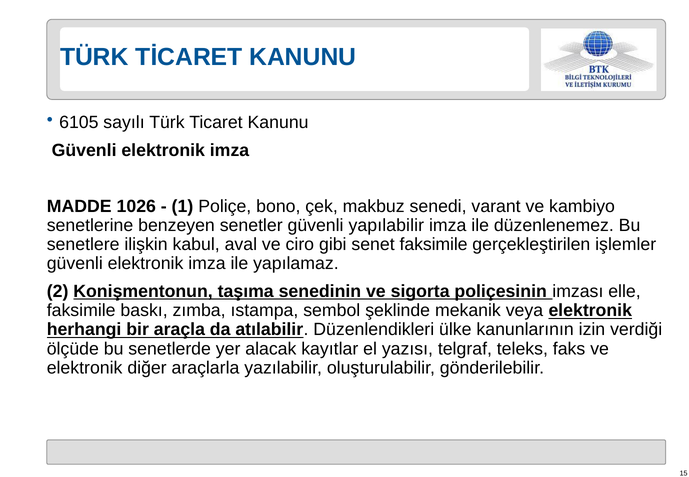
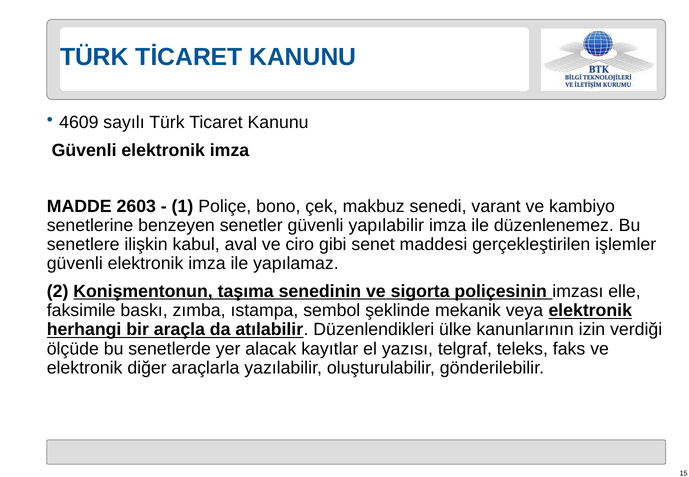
6105: 6105 -> 4609 (79, 123)
1026: 1026 -> 2603 (136, 206)
senet faksimile: faksimile -> maddesi (433, 244)
